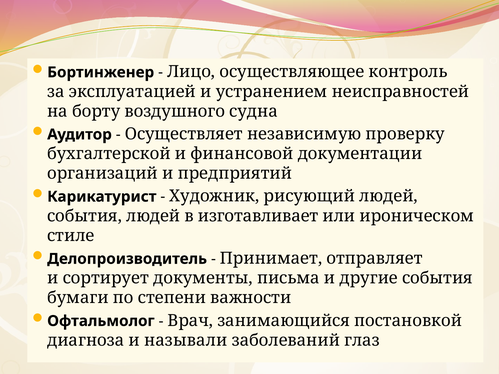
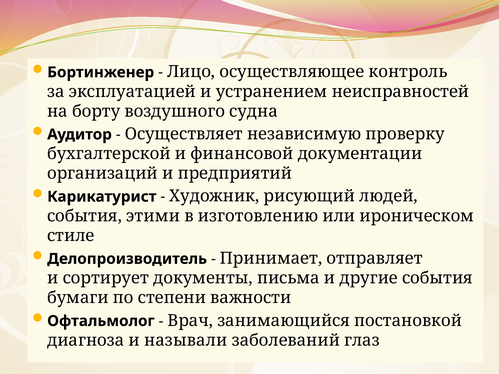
события людей: людей -> этими (153, 216)
изготавливает: изготавливает -> изготовлению (258, 216)
